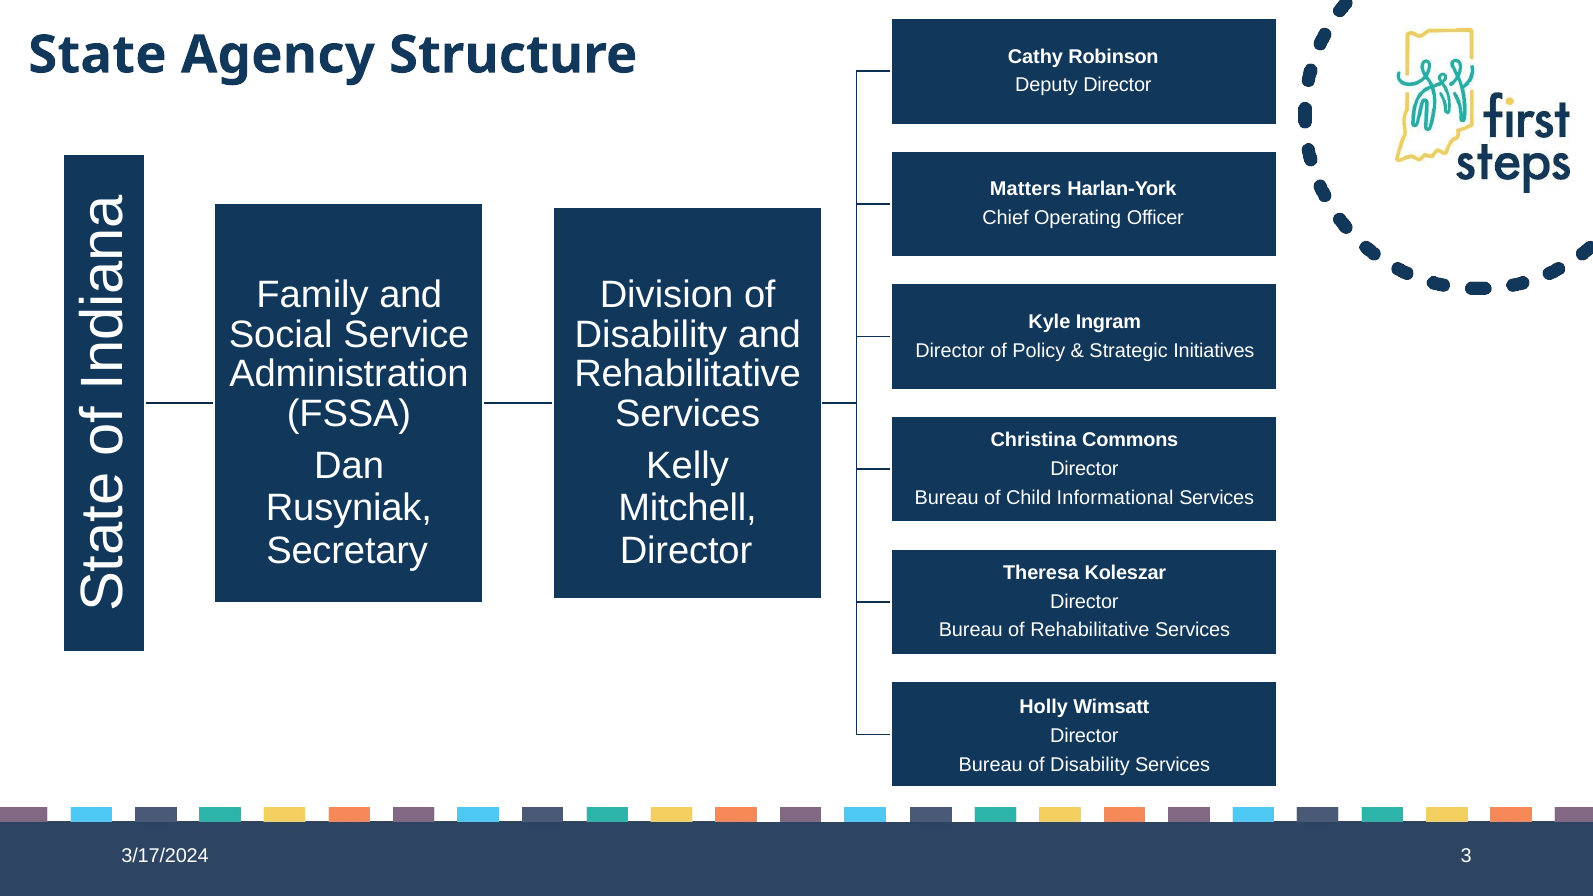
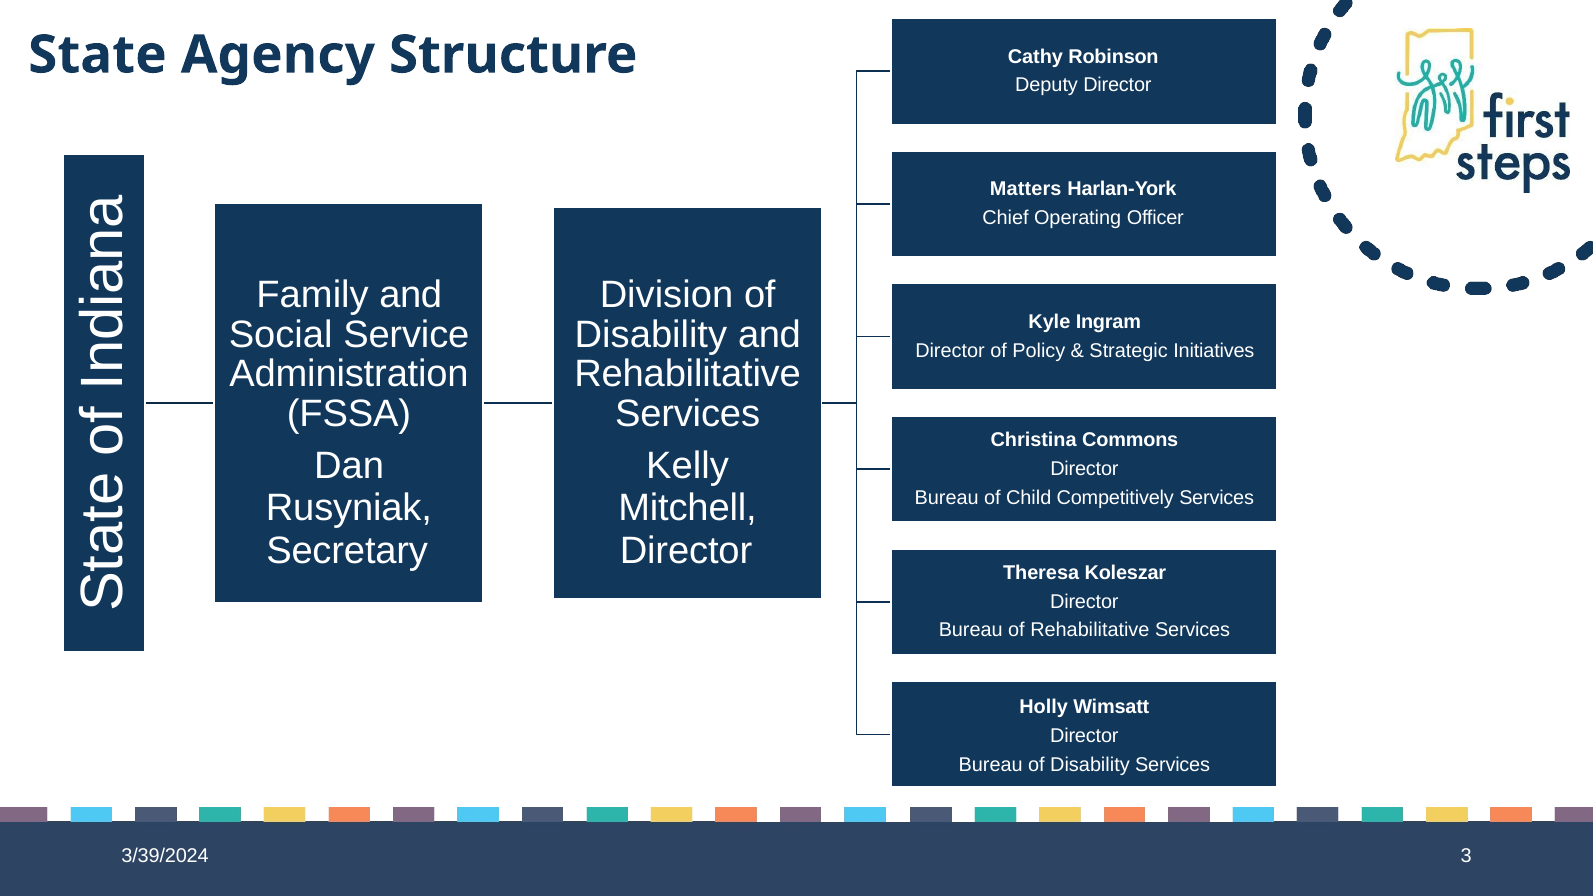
Informational: Informational -> Competitively (1115, 498)
3/17/2024: 3/17/2024 -> 3/39/2024 (165, 856)
